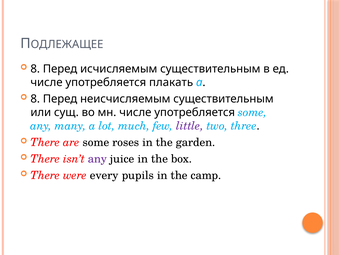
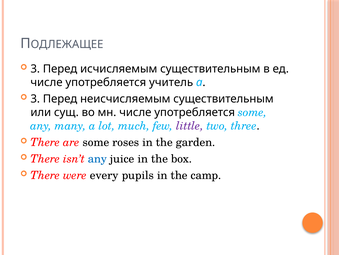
8: 8 -> 3 (35, 69)
плакать: плакать -> учитель (171, 82)
8: 8 -> 3 (35, 99)
any colour: purple -> blue (97, 158)
